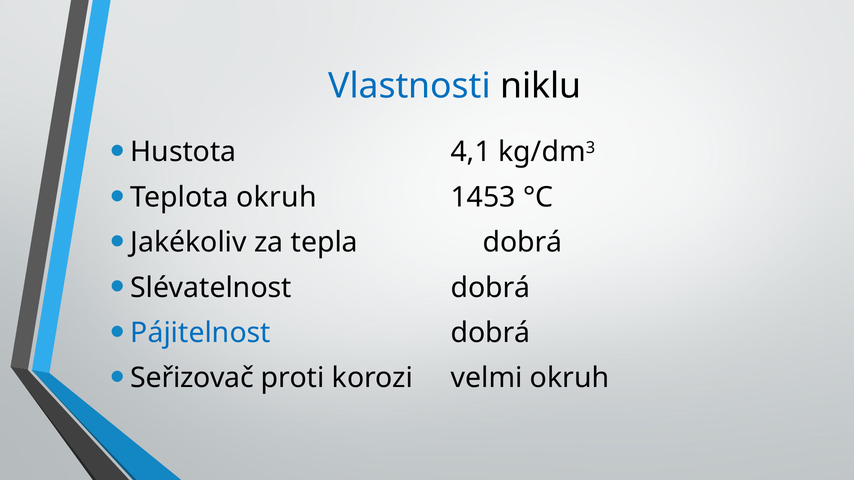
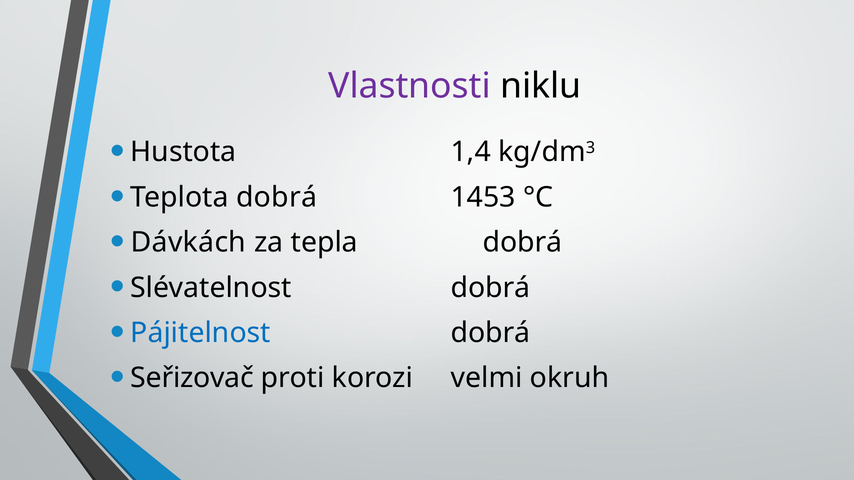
Vlastnosti colour: blue -> purple (410, 86)
4,1: 4,1 -> 1,4 (471, 152)
Teplota okruh: okruh -> dobrá (277, 197)
Jakékoliv: Jakékoliv -> Dávkách (188, 243)
